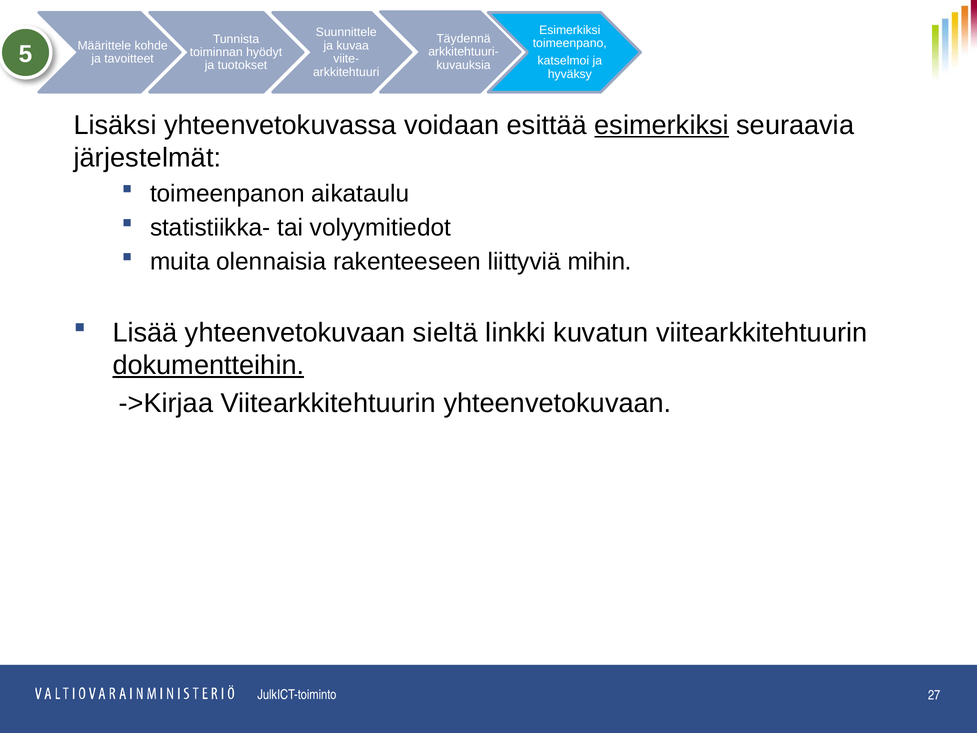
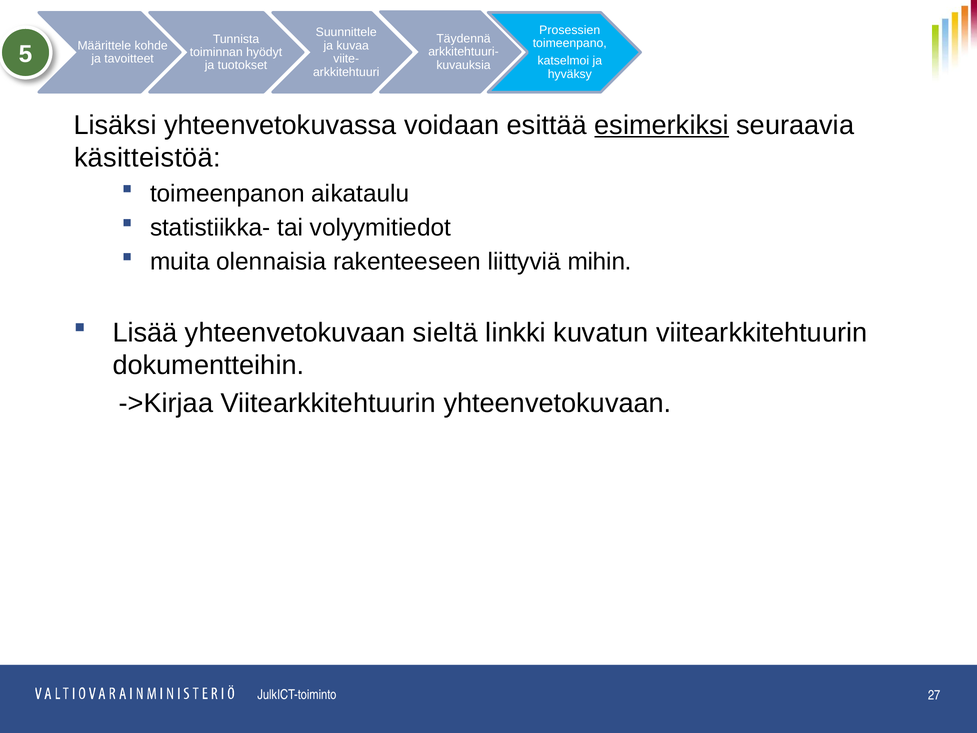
Esimerkiksi: Esimerkiksi -> Prosessien (570, 30)
järjestelmät: järjestelmät -> käsitteistöä (147, 158)
dokumentteihin underline: present -> none (208, 365)
